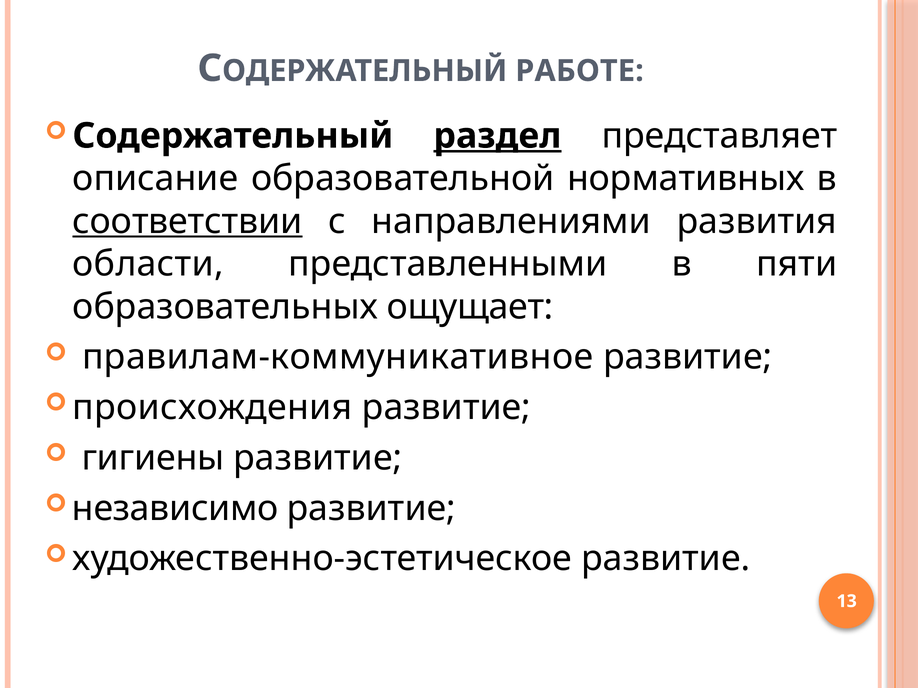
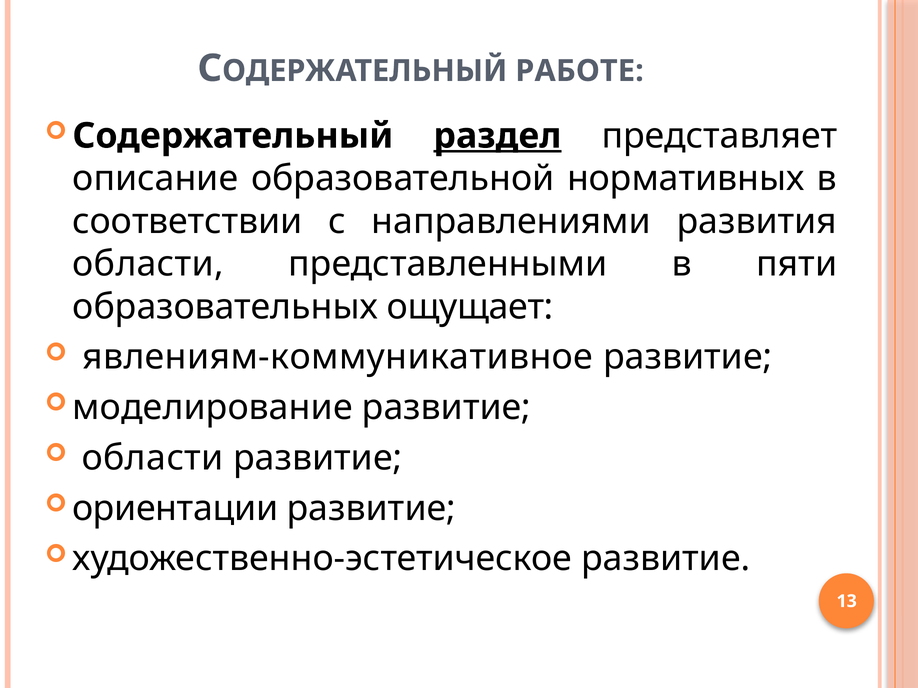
соответствии underline: present -> none (187, 221)
правилам-коммуникативное: правилам-коммуникативное -> явлениям-коммуникативное (338, 357)
происхождения: происхождения -> моделирование (213, 408)
гигиены: гигиены -> области (153, 458)
независимо: независимо -> ориентации (175, 509)
